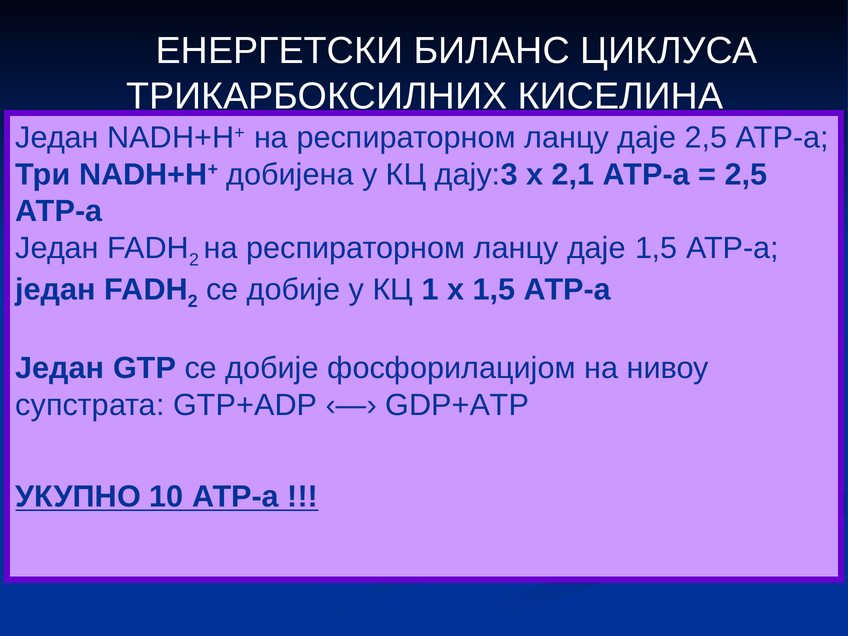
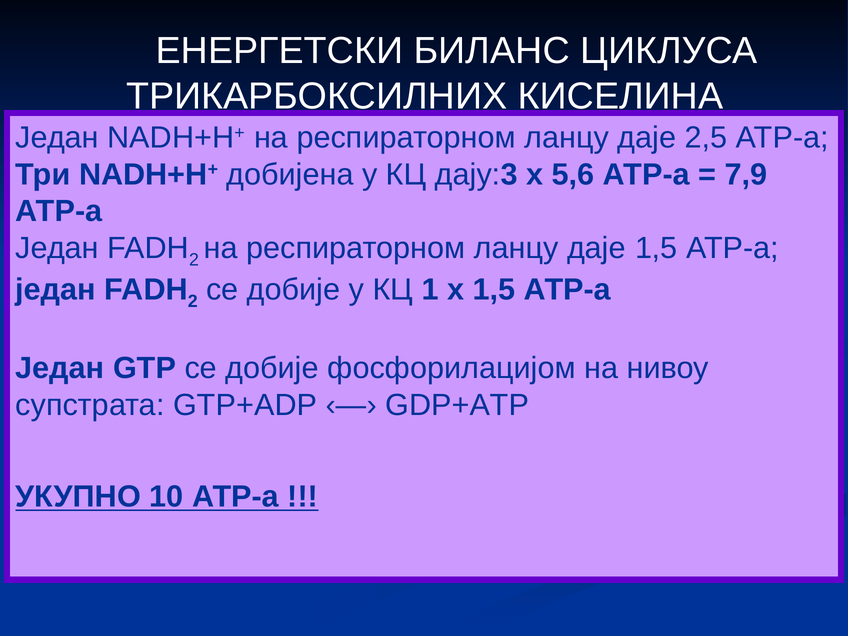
2,1: 2,1 -> 5,6 (573, 174)
2,5: 2,5 -> 7,9 (746, 174)
